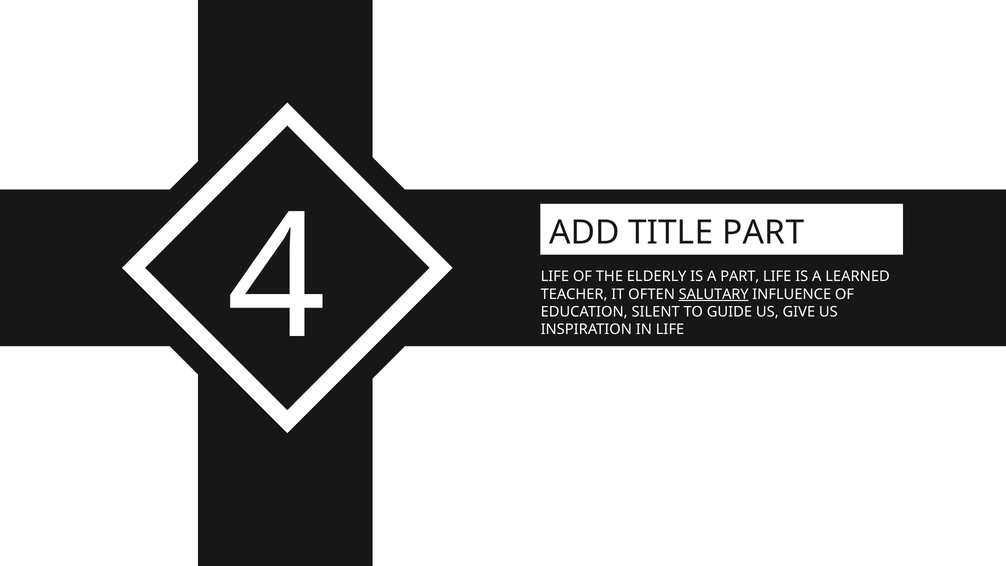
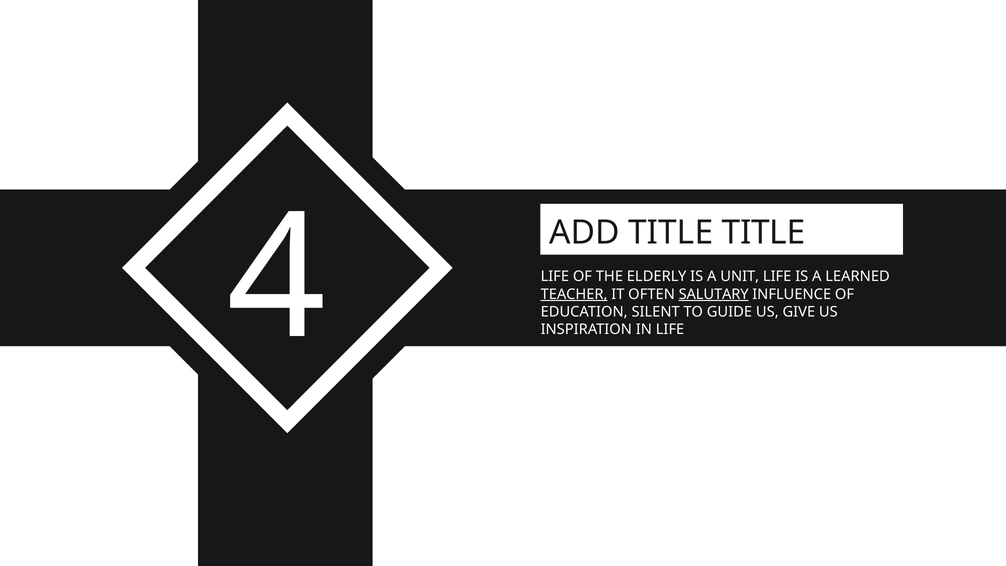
TITLE PART: PART -> TITLE (764, 233)
A PART: PART -> UNIT (740, 277)
TEACHER underline: none -> present (574, 294)
